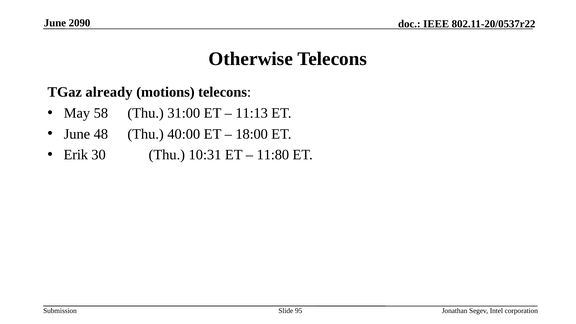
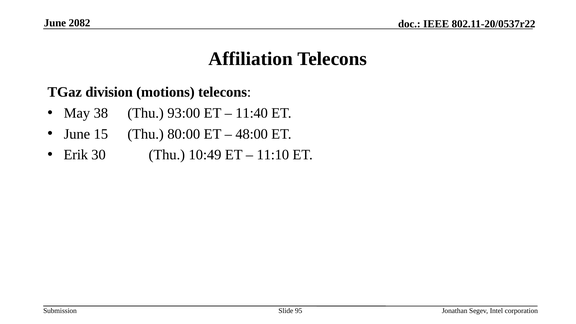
2090: 2090 -> 2082 (80, 23)
Otherwise: Otherwise -> Affiliation (251, 59)
already: already -> division (109, 92)
58: 58 -> 38 (101, 113)
31:00: 31:00 -> 93:00 (184, 113)
11:13: 11:13 -> 11:40 (252, 113)
48: 48 -> 15 (101, 134)
40:00: 40:00 -> 80:00 (184, 134)
18:00: 18:00 -> 48:00 (252, 134)
10:31: 10:31 -> 10:49 (205, 155)
11:80: 11:80 -> 11:10 (273, 155)
